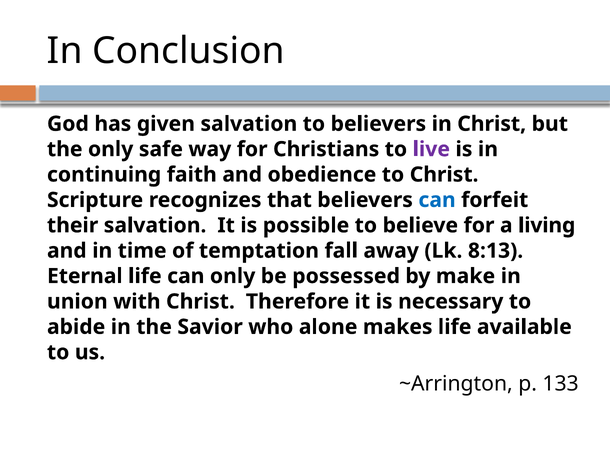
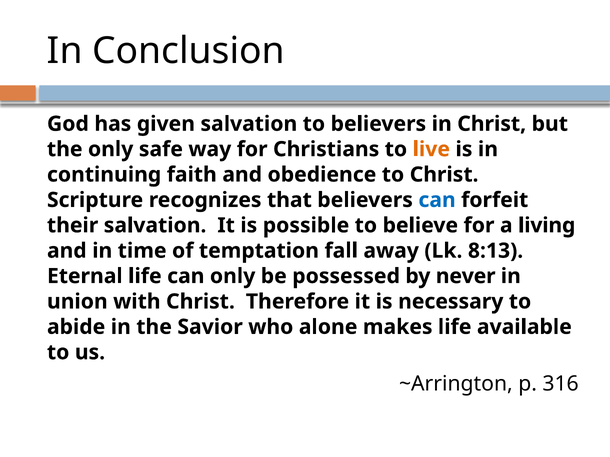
live colour: purple -> orange (431, 149)
make: make -> never (466, 276)
133: 133 -> 316 (561, 384)
